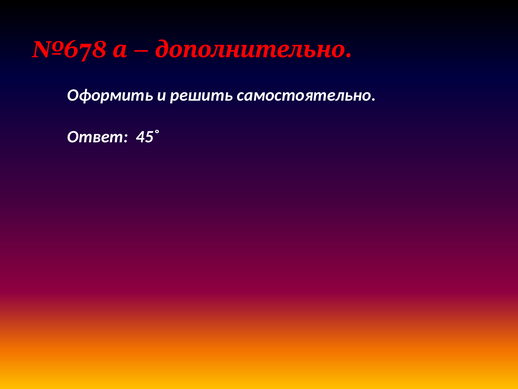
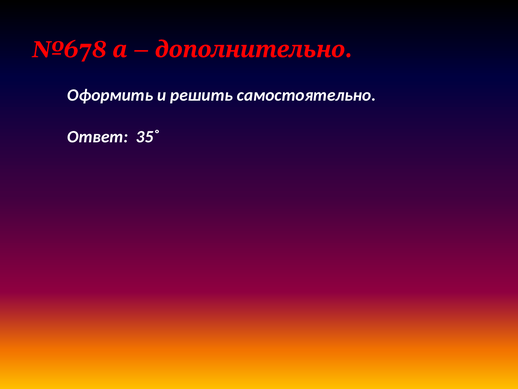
45˚: 45˚ -> 35˚ (148, 136)
